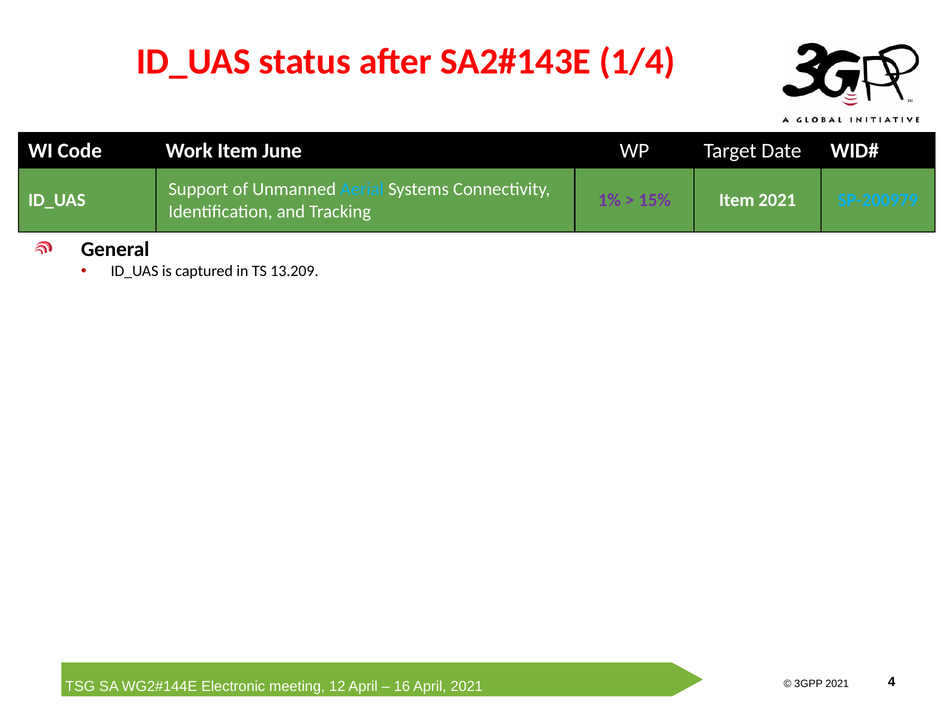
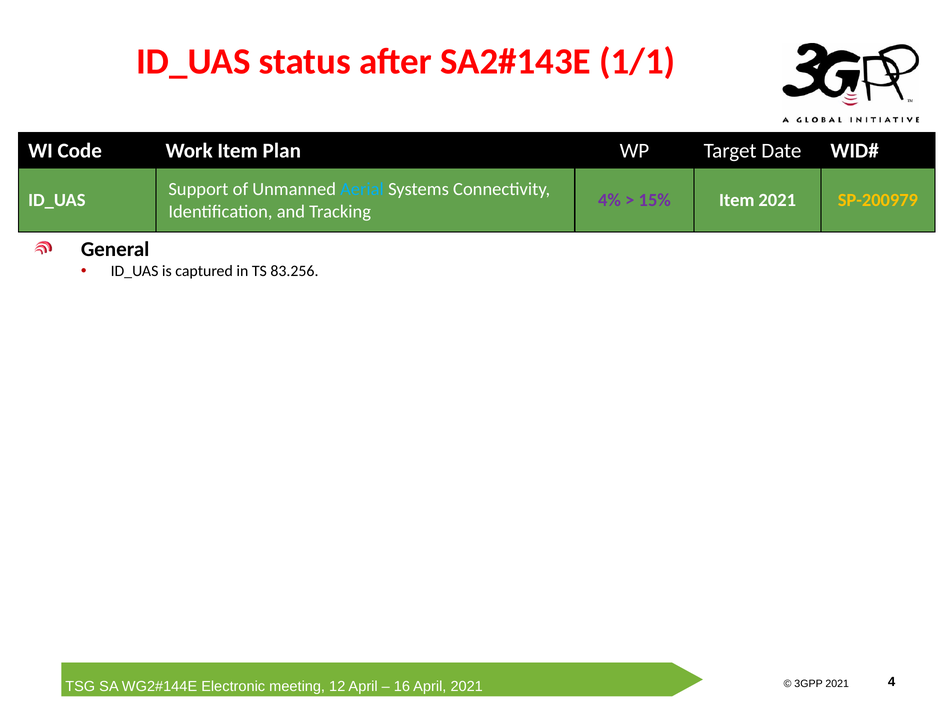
1/4: 1/4 -> 1/1 (637, 61)
June: June -> Plan (282, 151)
1%: 1% -> 4% (610, 200)
SP-200979 colour: light blue -> yellow (878, 200)
13.209: 13.209 -> 83.256 (294, 271)
